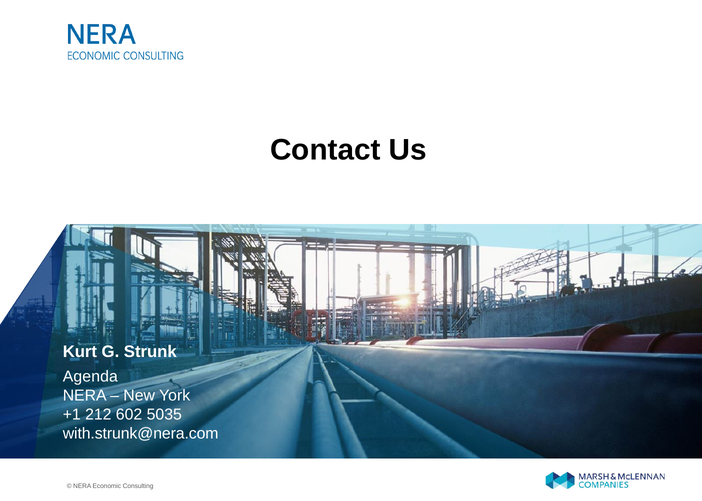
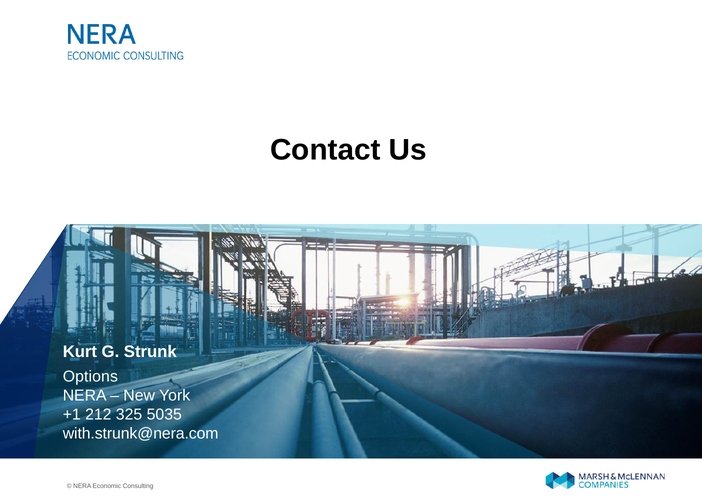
Agenda: Agenda -> Options (90, 377)
602: 602 -> 325 (129, 415)
